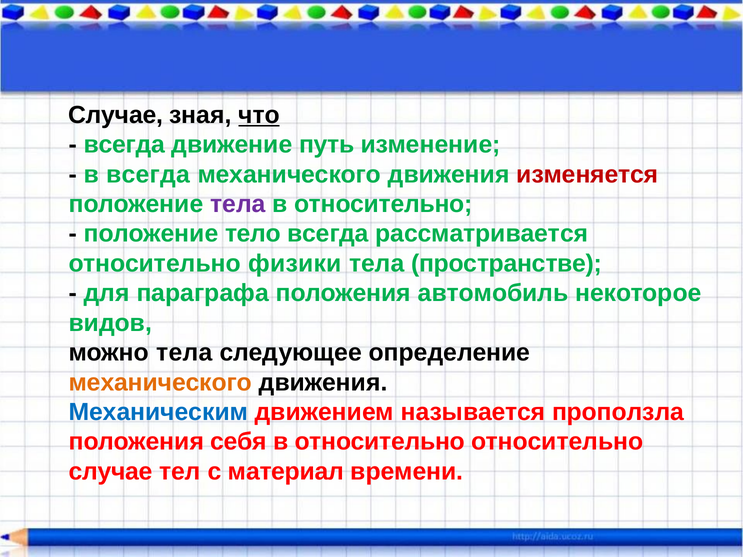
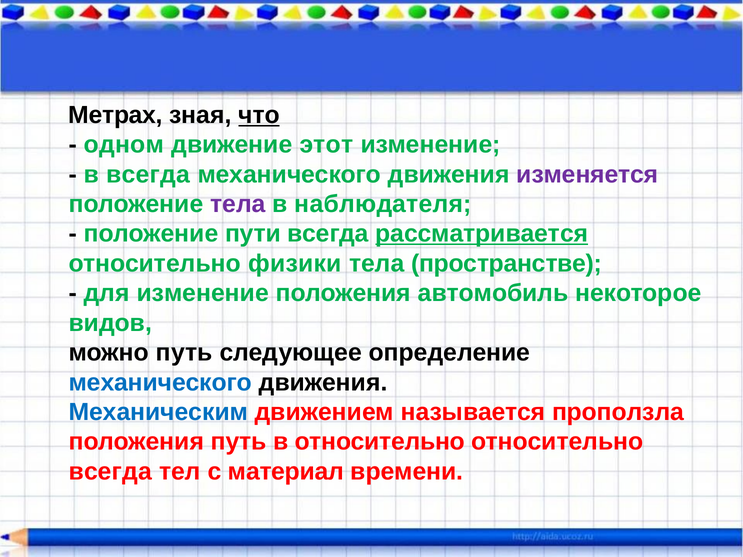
Случае: Случае -> Метрах (116, 115)
всегда: всегда -> одном (124, 145)
путь: путь -> этот (326, 145)
изменяется colour: red -> purple (587, 174)
относительно: относительно -> наблюдателя (383, 204)
тело: тело -> пути (253, 234)
рассматривается underline: none -> present (482, 234)
для параграфа: параграфа -> изменение (203, 293)
можно тела: тела -> путь (184, 353)
механического colour: orange -> blue (160, 383)
положения себя: себя -> путь (239, 442)
случае: случае -> всегда (110, 472)
